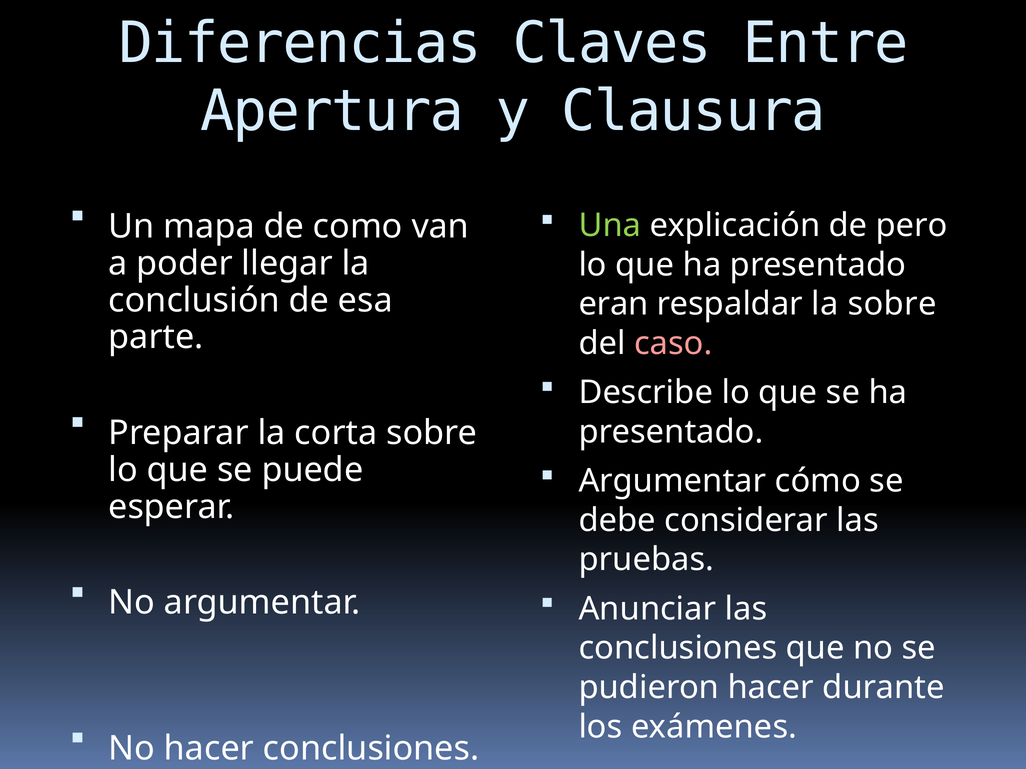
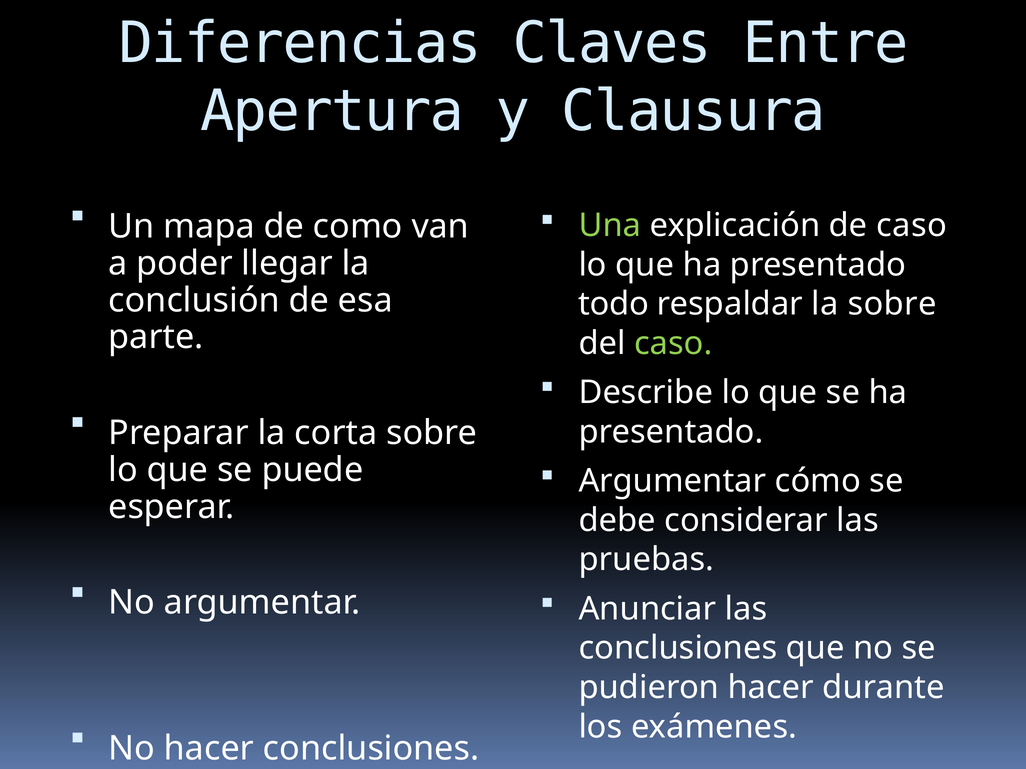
de pero: pero -> caso (912, 226)
eran: eran -> todo (614, 304)
caso colour: pink -> light green (673, 344)
